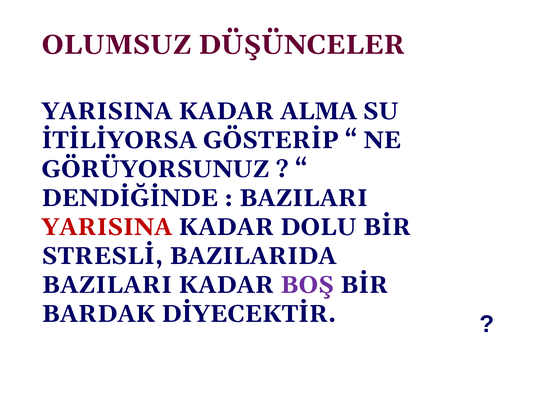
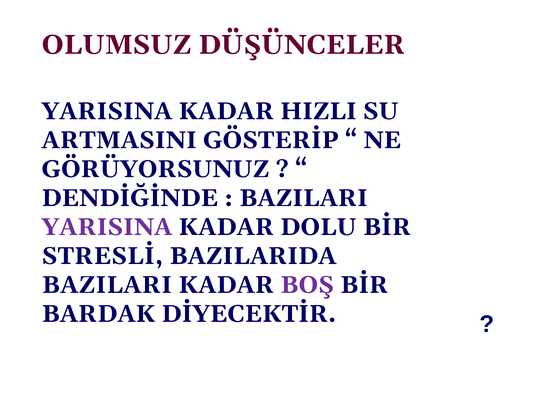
ALMA: ALMA -> HIZLI (318, 111)
İTİLİYORSA: İTİLİYORSA -> ARTMASINI (119, 140)
YARISINA colour: red -> purple (107, 227)
